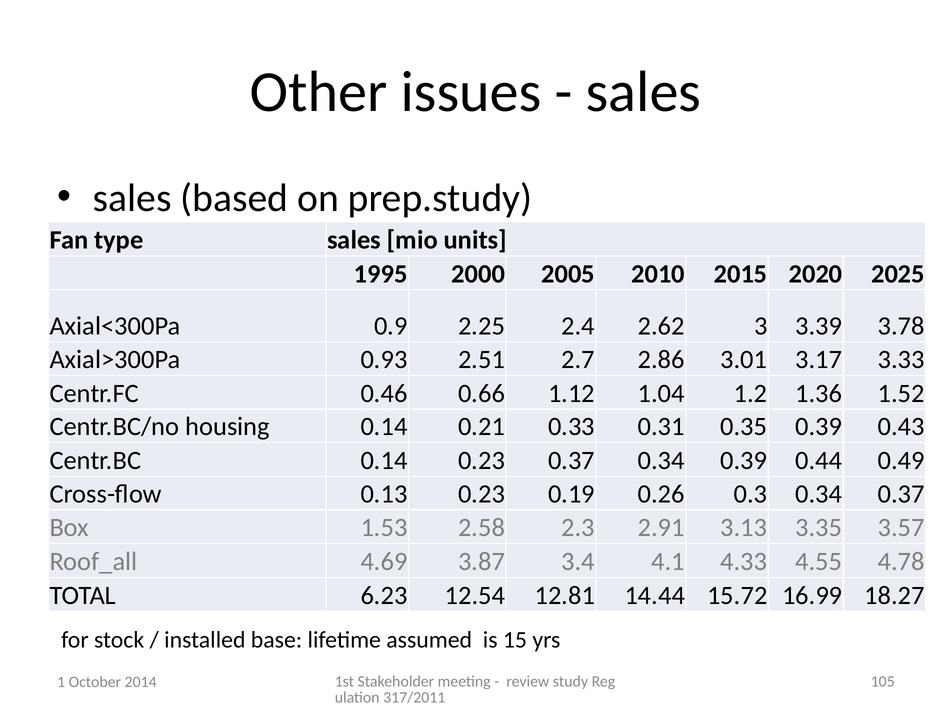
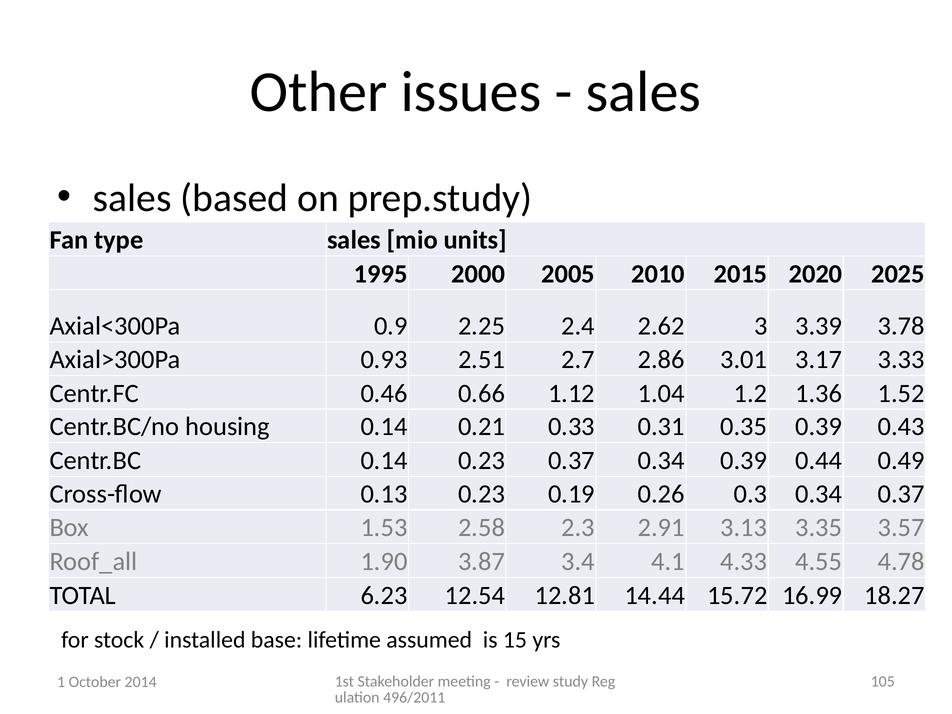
4.69: 4.69 -> 1.90 (384, 562)
317/2011: 317/2011 -> 496/2011 (414, 698)
